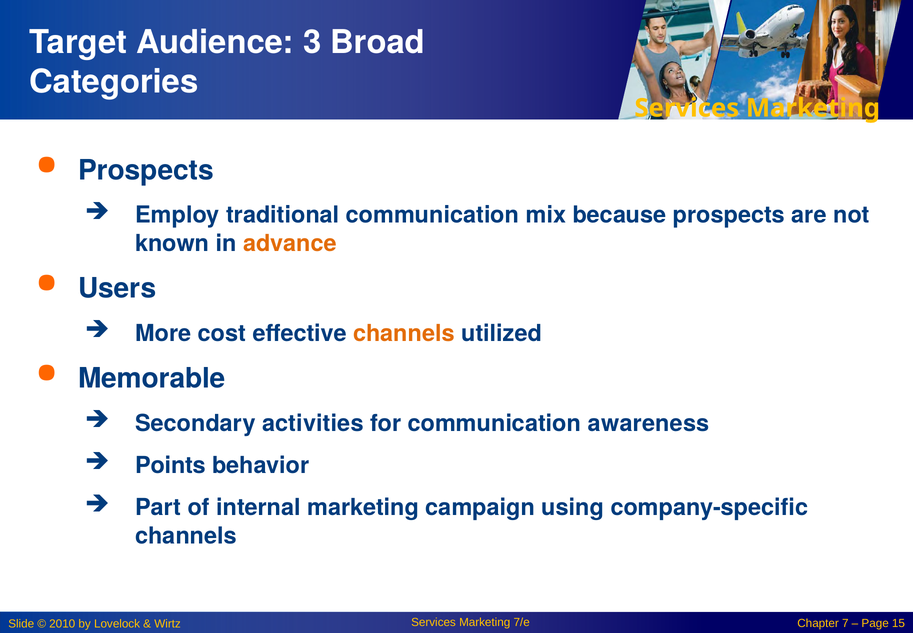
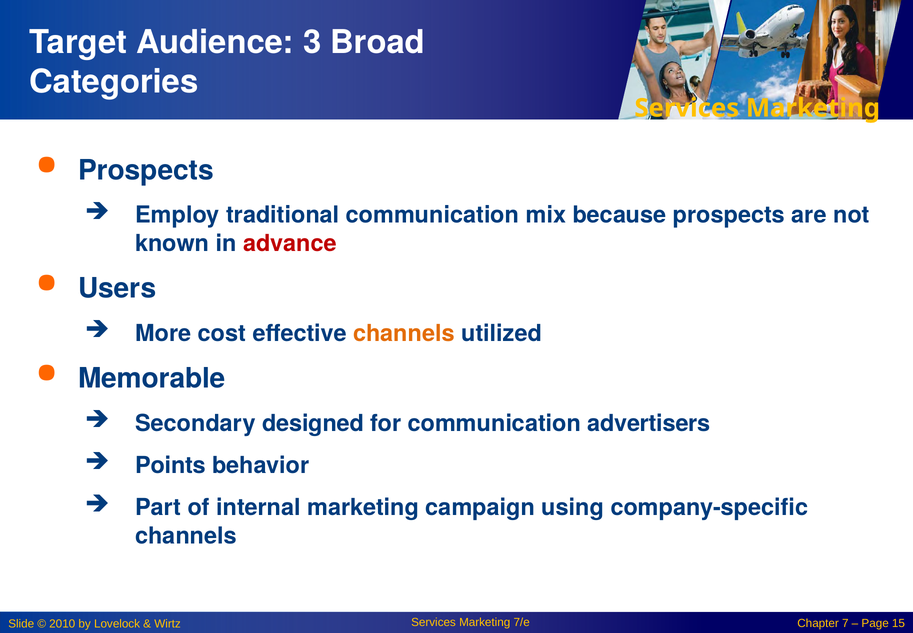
advance colour: orange -> red (290, 243)
activities: activities -> designed (313, 423)
awareness: awareness -> advertisers (649, 423)
